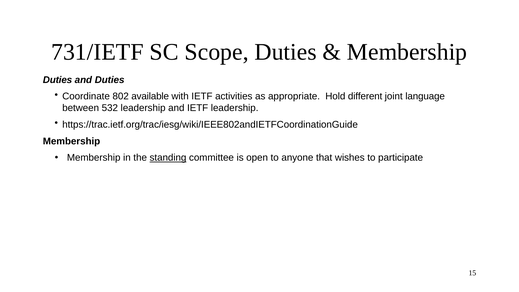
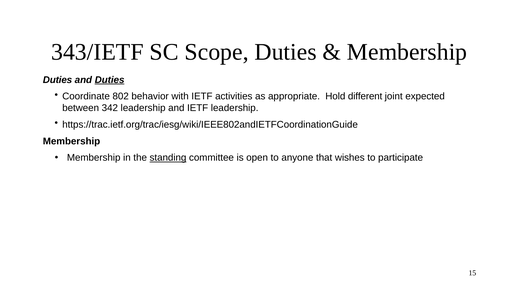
731/IETF: 731/IETF -> 343/IETF (97, 52)
Duties underline: none -> present (110, 80)
available: available -> behavior (150, 96)
language: language -> expected (425, 96)
532: 532 -> 342 (110, 108)
